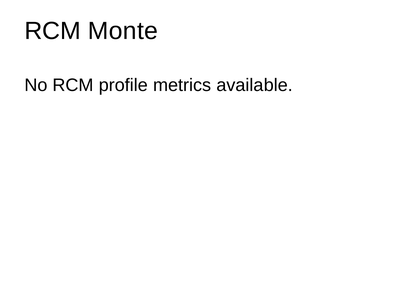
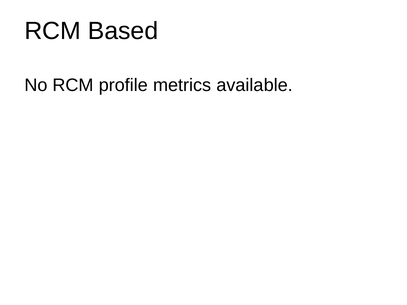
Monte: Monte -> Based (123, 31)
